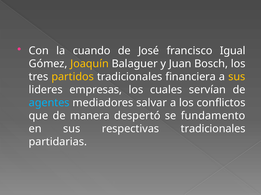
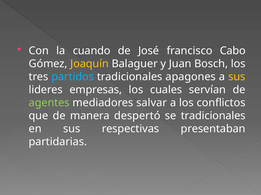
Igual: Igual -> Cabo (233, 51)
partidos colour: yellow -> light blue (73, 77)
financiera: financiera -> apagones (191, 77)
agentes colour: light blue -> light green (49, 103)
se fundamento: fundamento -> tradicionales (213, 116)
respectivas tradicionales: tradicionales -> presentaban (213, 129)
